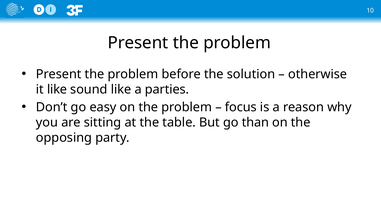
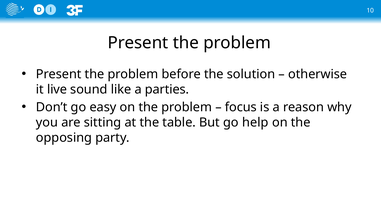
it like: like -> live (57, 90)
than: than -> help (255, 123)
